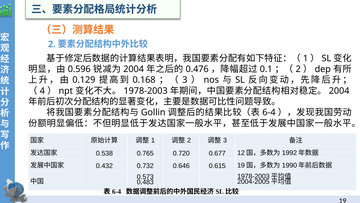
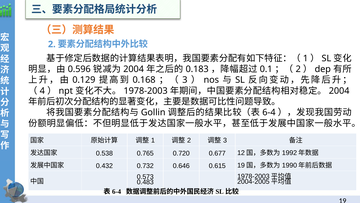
0.476: 0.476 -> 0.183 (197, 69)
